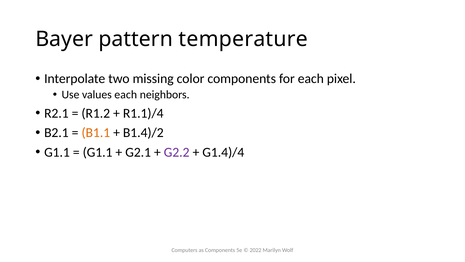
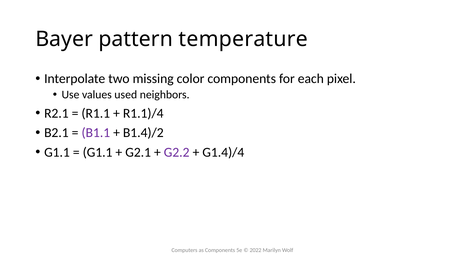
values each: each -> used (126, 95)
R1.2: R1.2 -> R1.1 (96, 113)
B1.1 colour: orange -> purple (96, 133)
